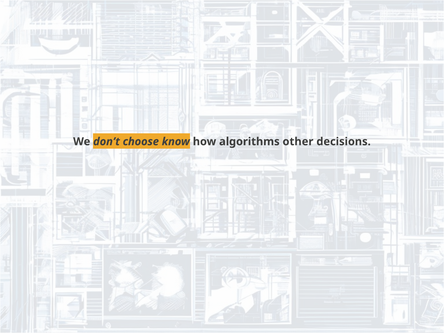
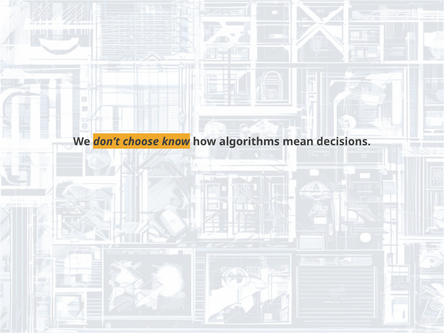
other: other -> mean (298, 142)
